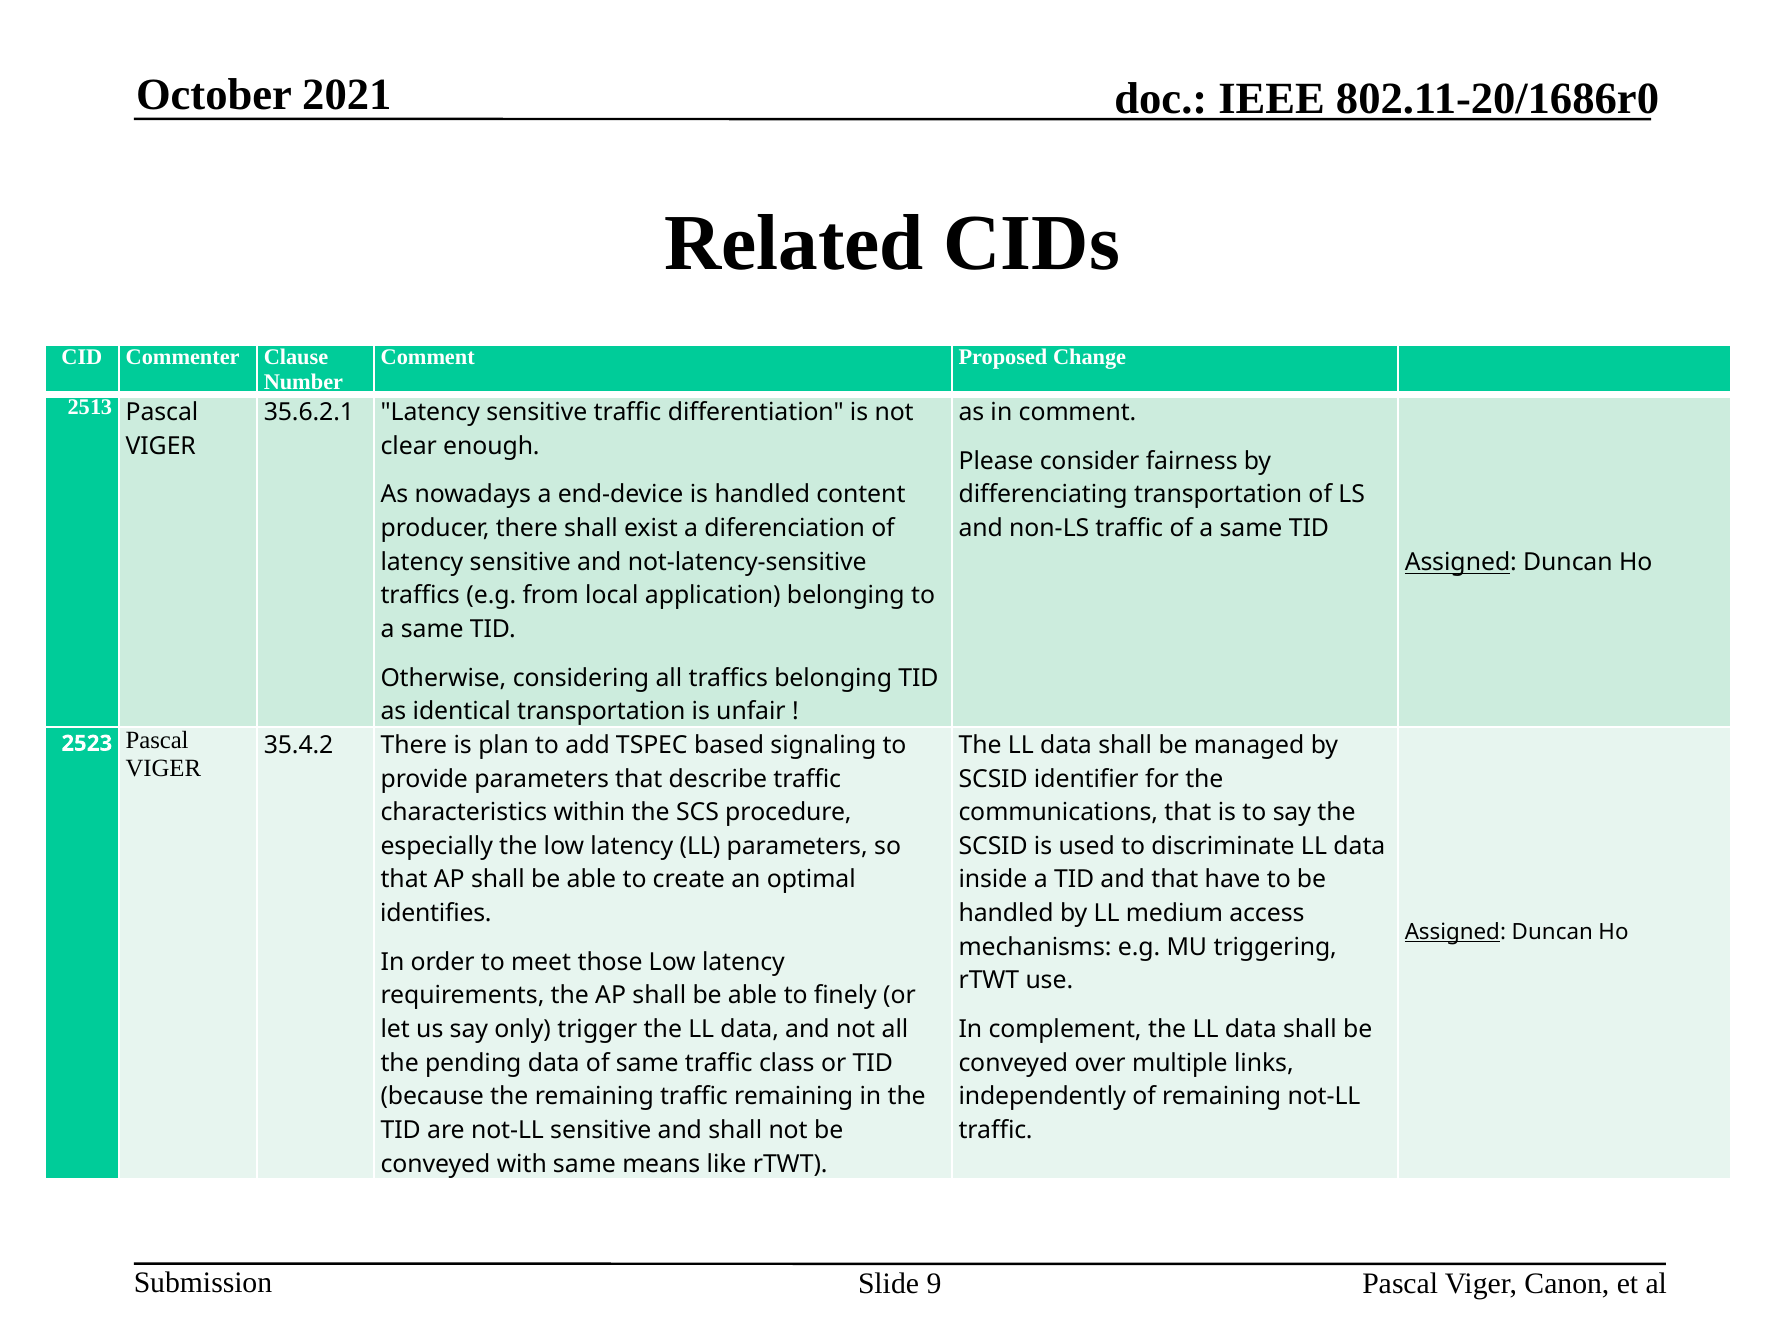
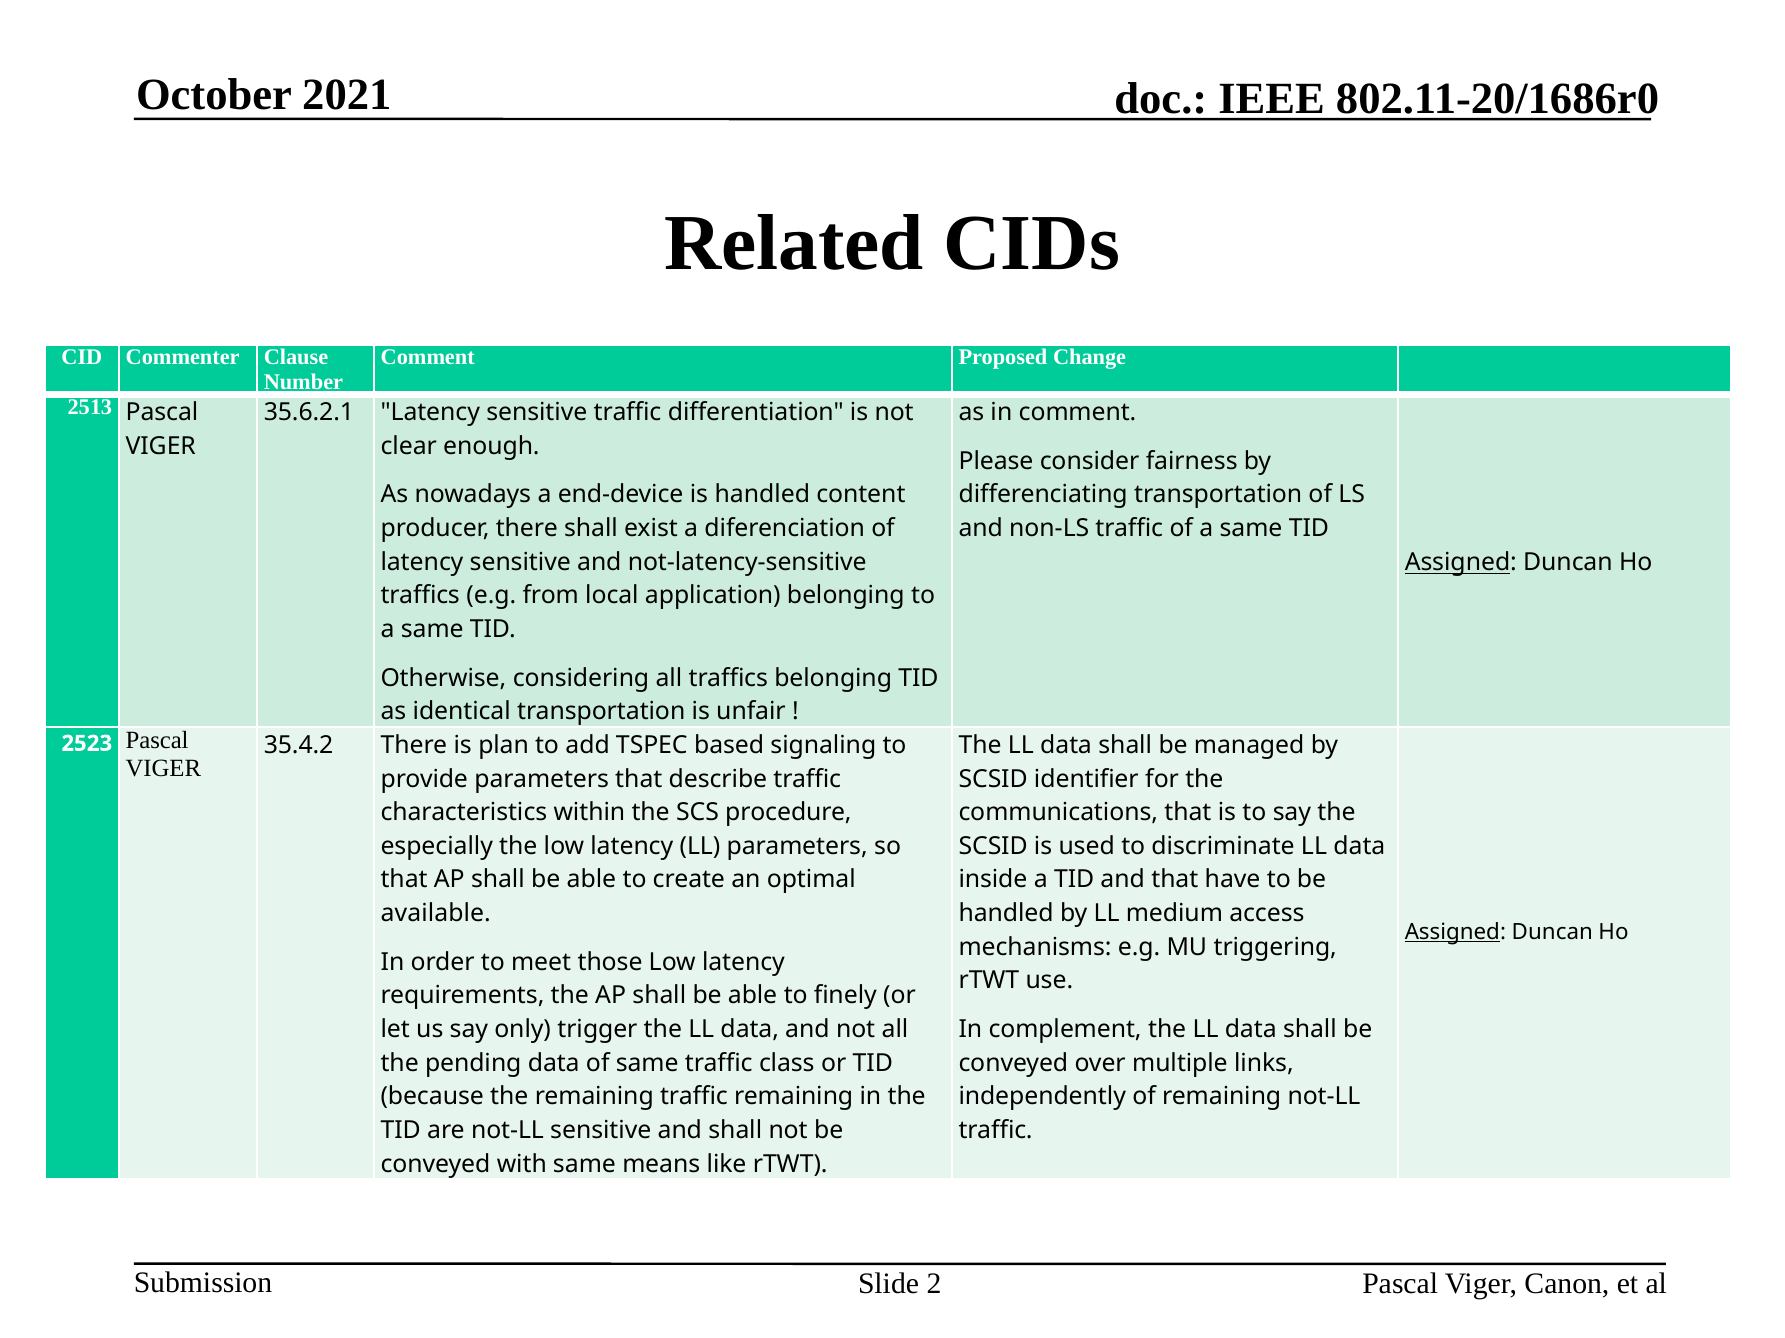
identifies: identifies -> available (436, 914)
9: 9 -> 2 (934, 1284)
